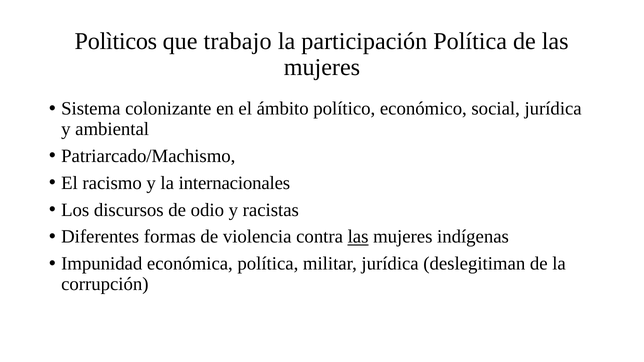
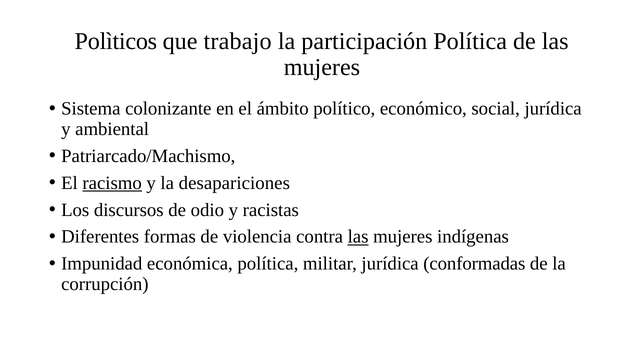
racismo underline: none -> present (112, 183)
internacionales: internacionales -> desapariciones (234, 183)
deslegitiman: deslegitiman -> conformadas (474, 264)
